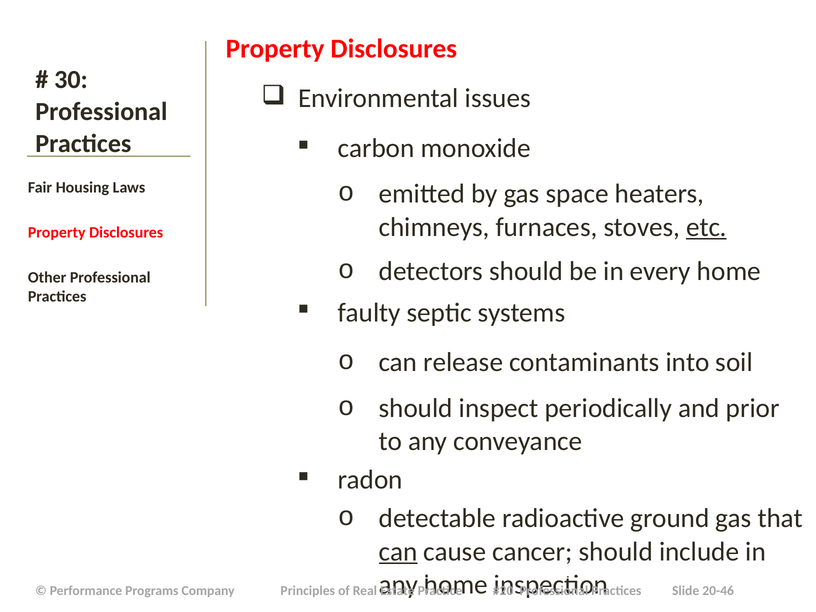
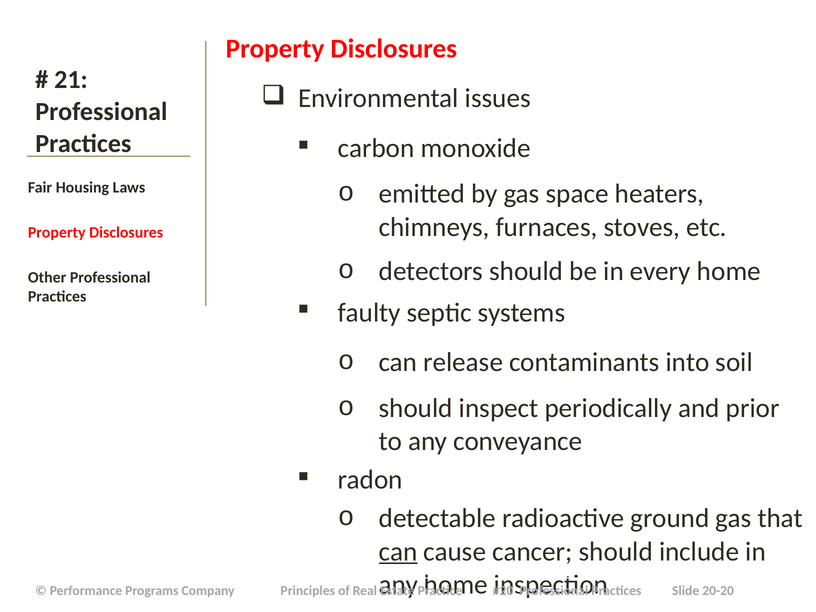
30: 30 -> 21 (71, 80)
etc underline: present -> none (707, 227)
20-46: 20-46 -> 20-20 (718, 591)
